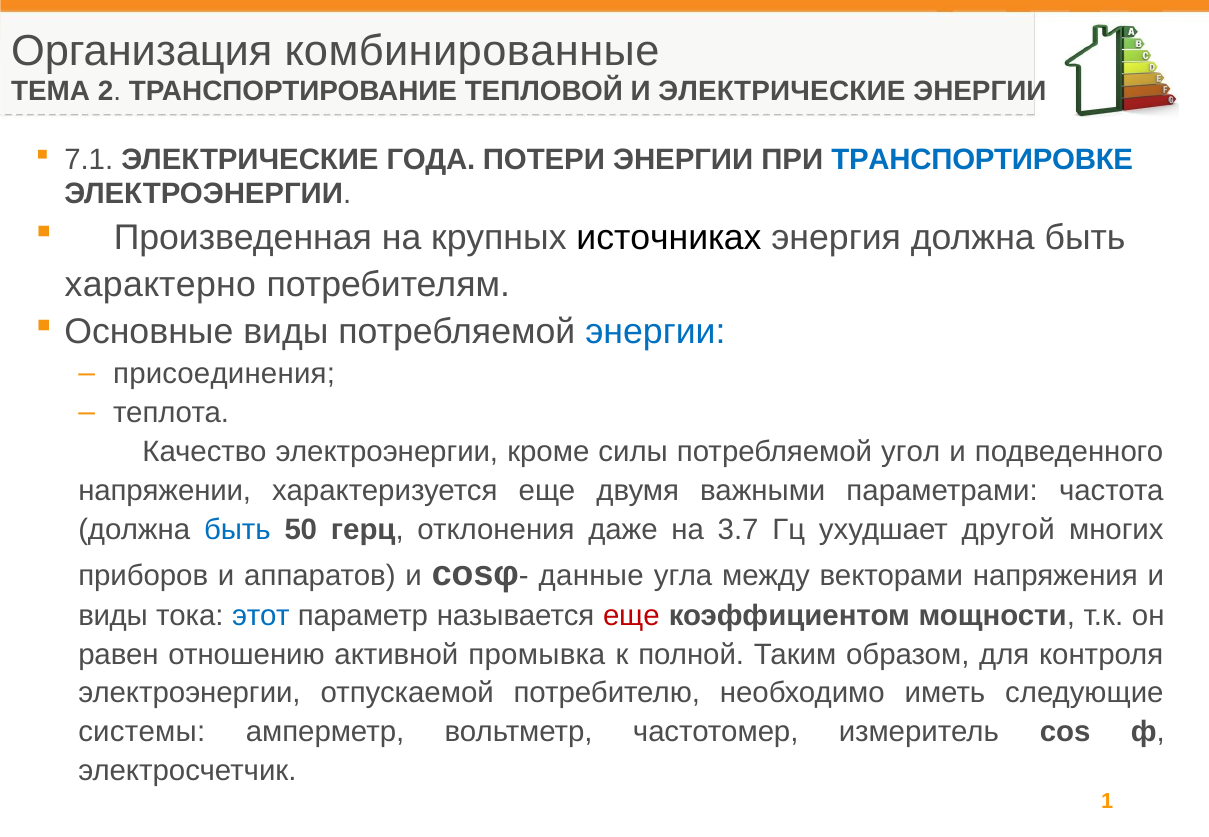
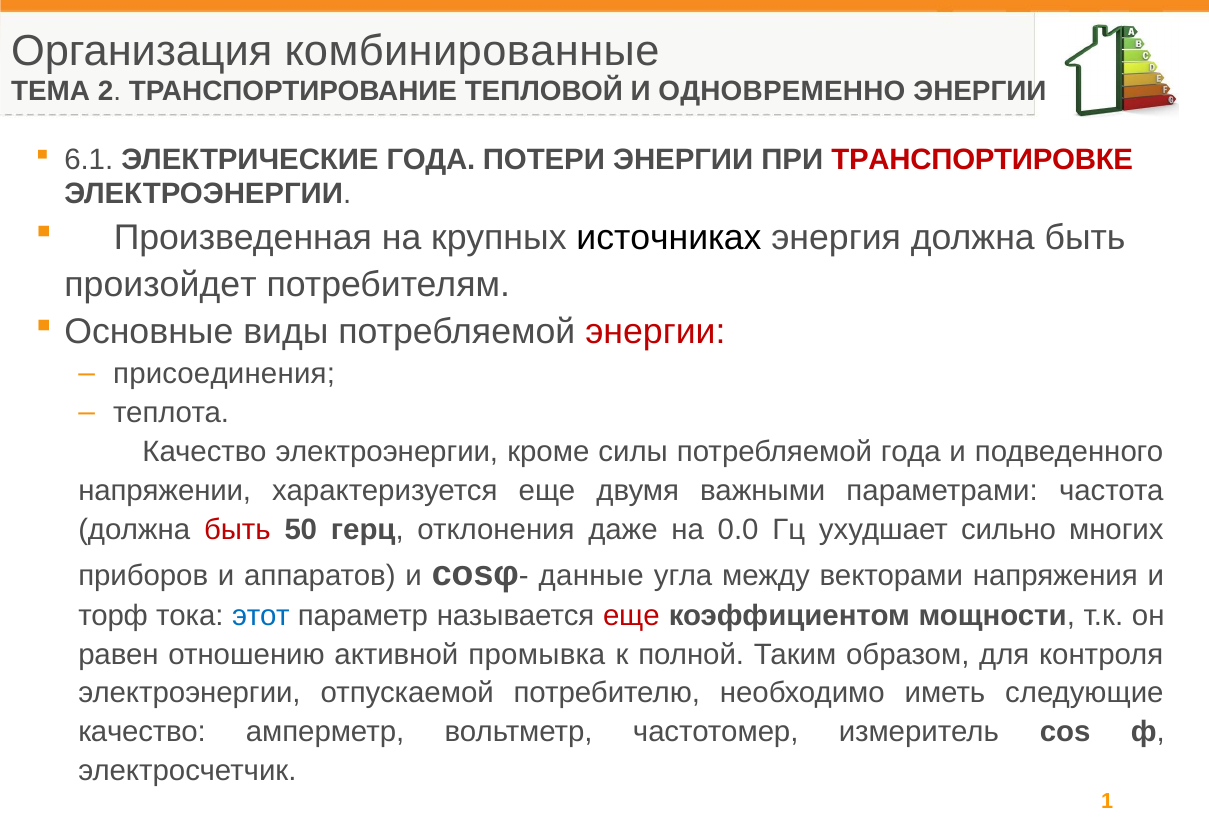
И ЭЛЕКТРИЧЕСКИЕ: ЭЛЕКТРИЧЕСКИЕ -> ОДНОВРЕМЕННО (782, 91)
7.1: 7.1 -> 6.1 (89, 160)
ТРАНСПОРТИРОВКЕ colour: blue -> red (982, 160)
характерно: характерно -> произойдет (160, 285)
энергии colour: blue -> red (655, 332)
потребляемой угол: угол -> года (911, 452)
быть colour: blue -> red (237, 530)
3.7: 3.7 -> 0.0 (738, 530)
другой: другой -> сильно (1009, 530)
виды: виды -> торф (113, 615)
системы: системы -> качество (142, 732)
